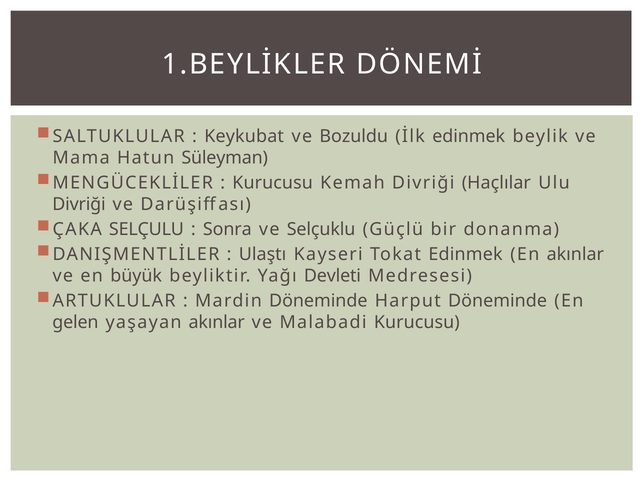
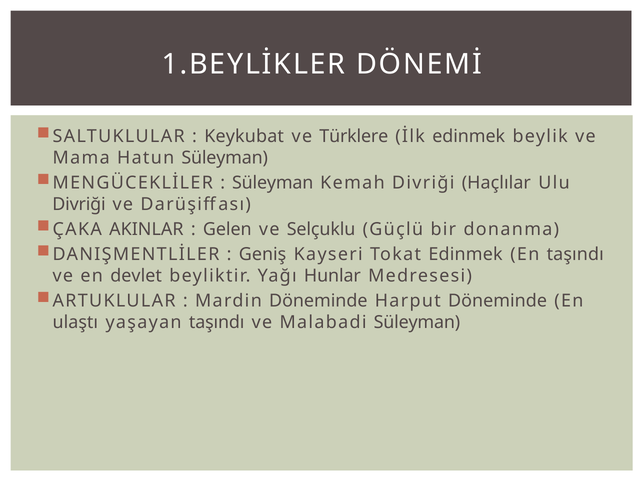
Bozuldu: Bozuldu -> Türklere (354, 136)
Kurucusu: Kurucusu -> Süleyman (273, 183)
SELÇULU: SELÇULU -> AKINLAR (146, 229)
Sonra: Sonra -> Gelen (227, 229)
Ulaştı: Ulaştı -> Geniş (263, 254)
En akınlar: akınlar -> taşındı (575, 254)
büyük: büyük -> devlet (136, 276)
Devleti: Devleti -> Hunlar (332, 276)
gelen: gelen -> ulaştı (75, 322)
yaşayan akınlar: akınlar -> taşındı (217, 322)
Malabadi Kurucusu: Kurucusu -> Süleyman (417, 322)
